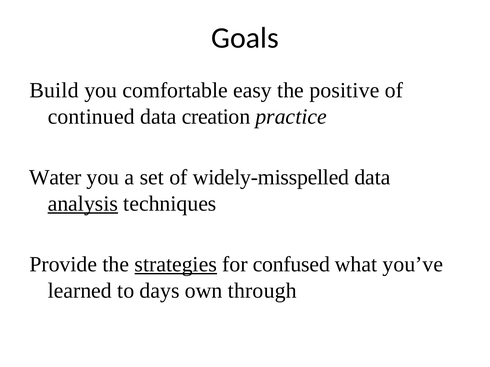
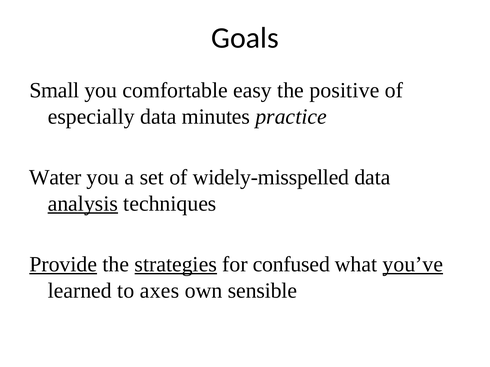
Build: Build -> Small (54, 91)
continued: continued -> especially (91, 117)
creation: creation -> minutes (216, 117)
Provide underline: none -> present (63, 265)
you’ve underline: none -> present (413, 265)
days: days -> axes (160, 291)
through: through -> sensible (262, 291)
